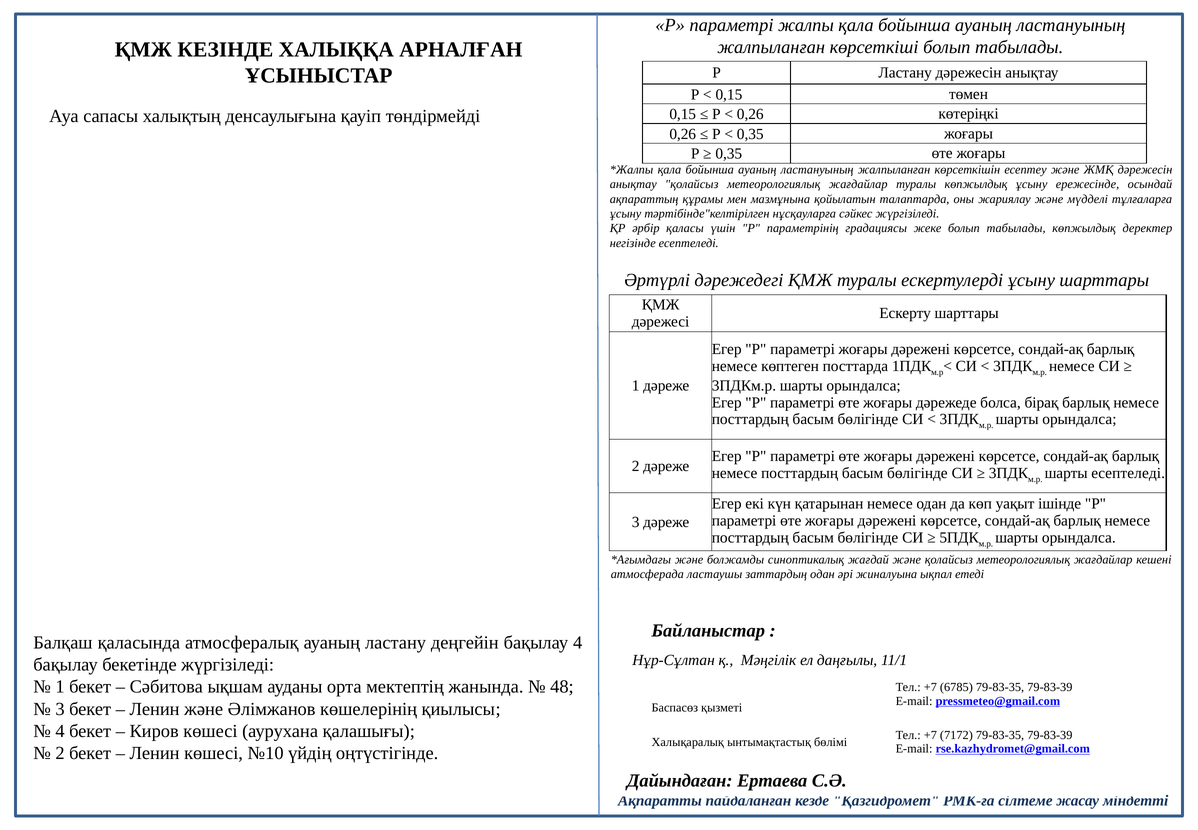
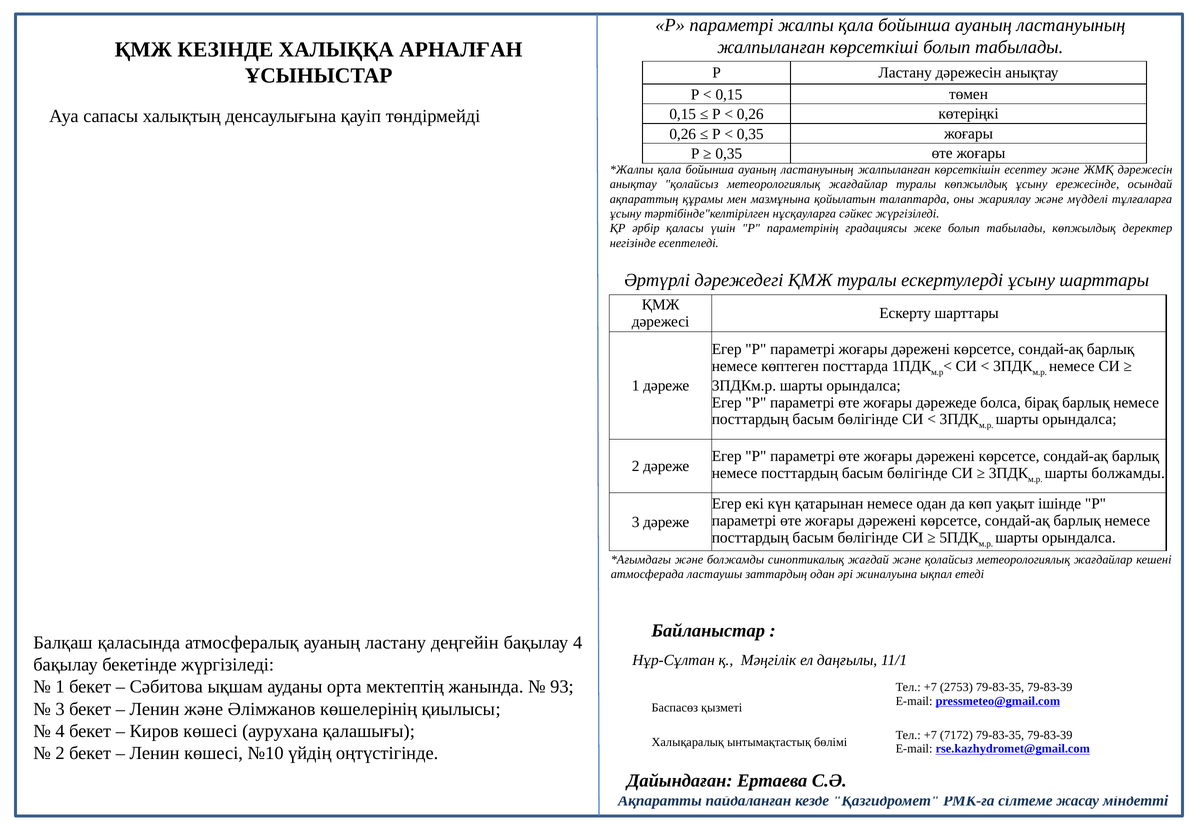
шарты есептеледі: есептеледі -> болжамды (1128, 473)
48: 48 -> 93 (562, 686)
6785: 6785 -> 2753 (956, 687)
